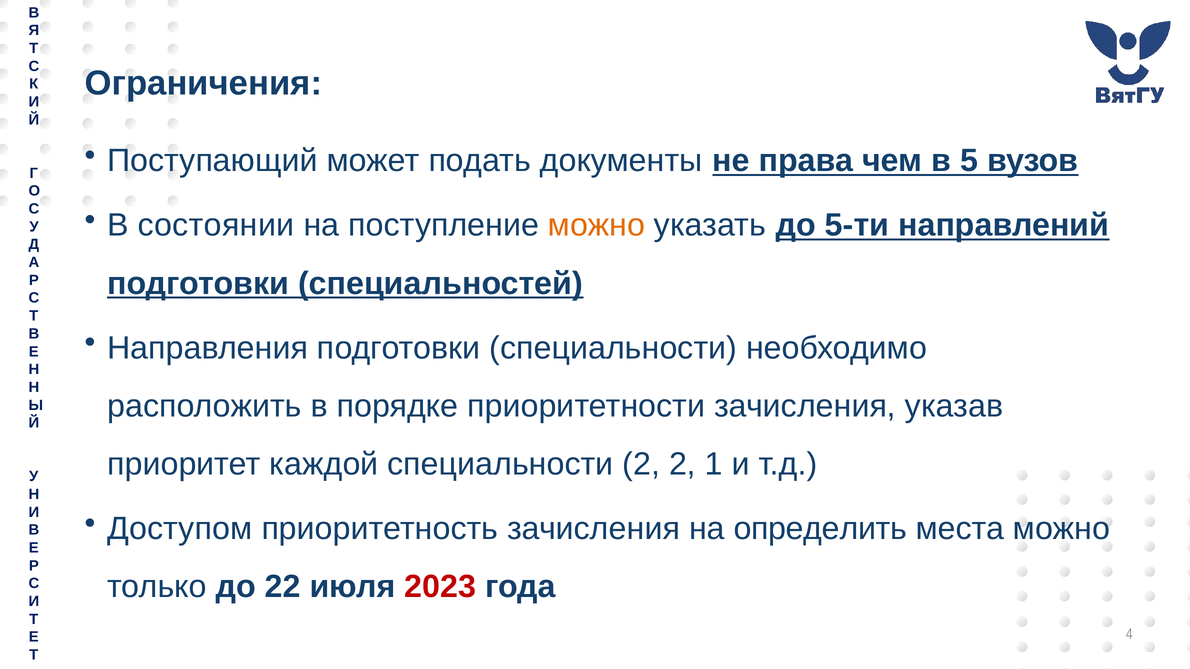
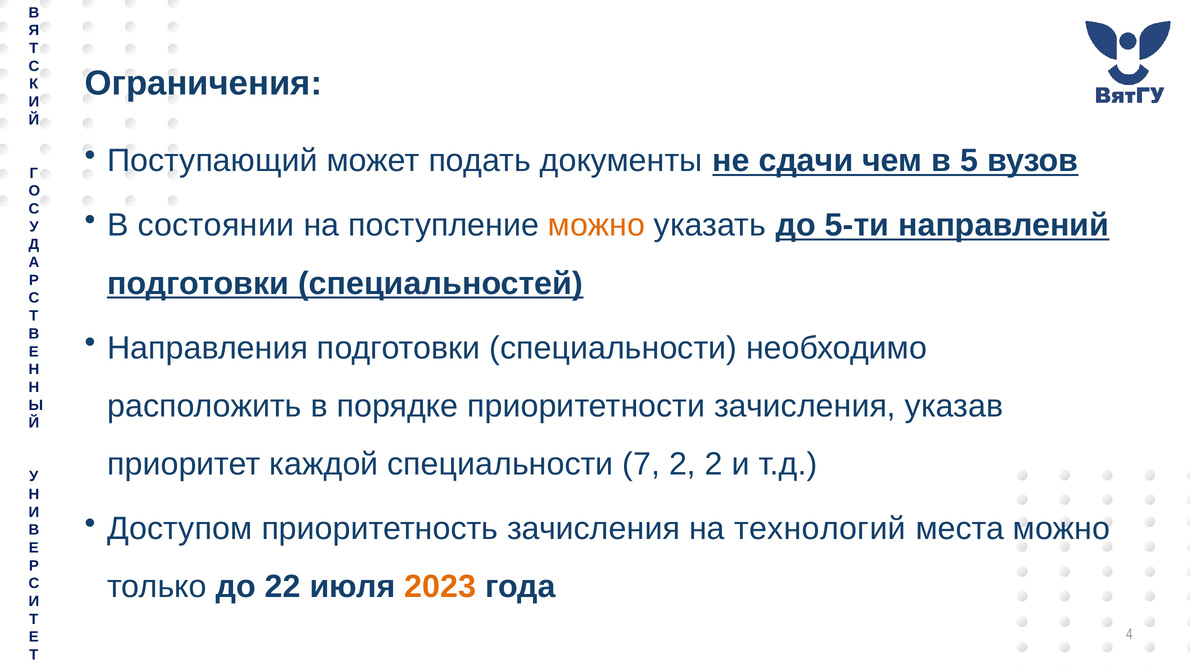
права: права -> сдачи (806, 161)
специальности 2: 2 -> 7 (641, 464)
2 1: 1 -> 2 (714, 464)
определить: определить -> технологий (820, 529)
2023 colour: red -> orange (440, 587)
